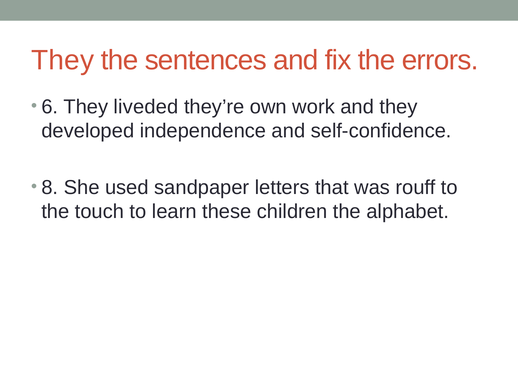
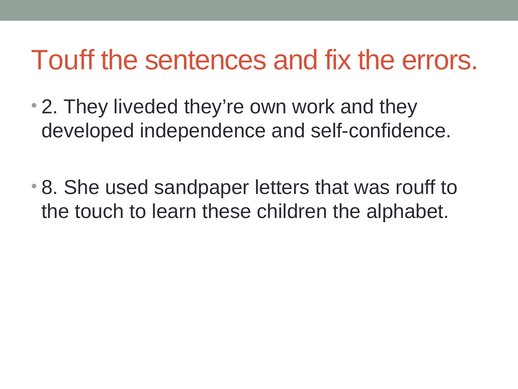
They: They -> Touff (63, 60)
6: 6 -> 2 (50, 107)
